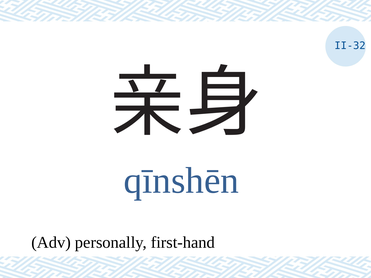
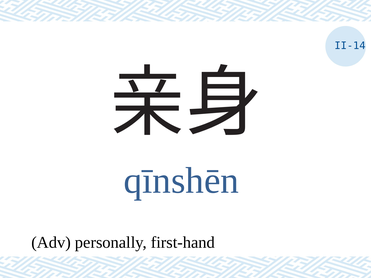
II-32: II-32 -> II-14 (350, 46)
